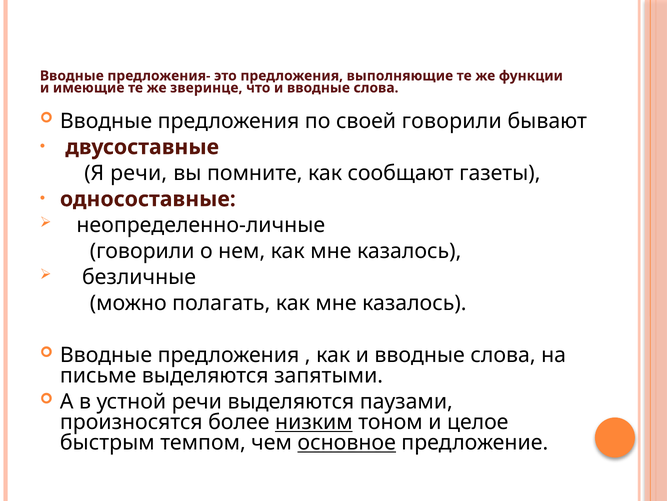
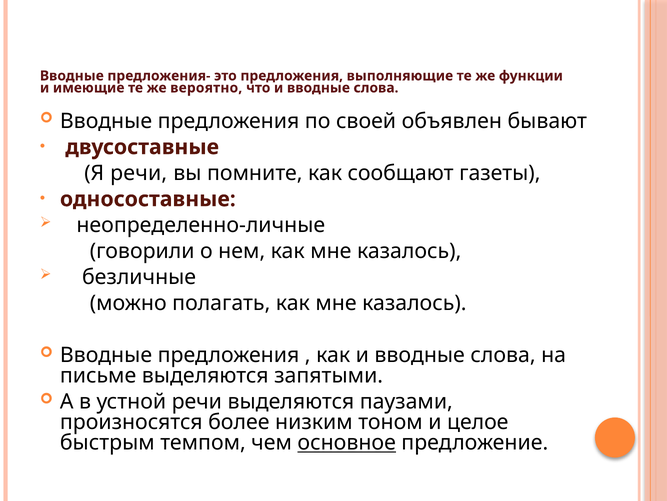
зверинце: зверинце -> вероятно (206, 88)
своей говорили: говорили -> объявлен (452, 121)
низким underline: present -> none (314, 422)
